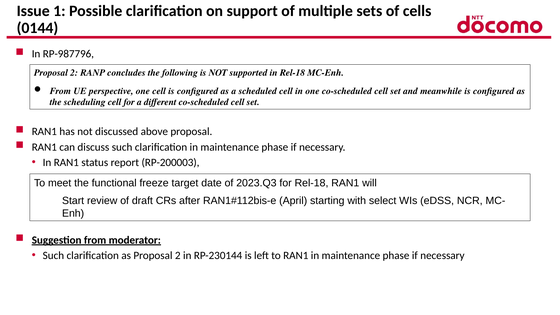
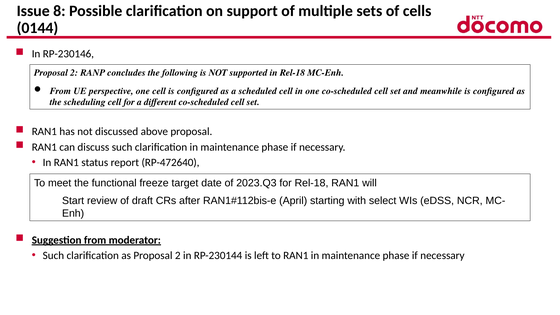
1: 1 -> 8 (59, 11)
RP-987796: RP-987796 -> RP-230146 (68, 54)
RP-200003: RP-200003 -> RP-472640 (170, 163)
